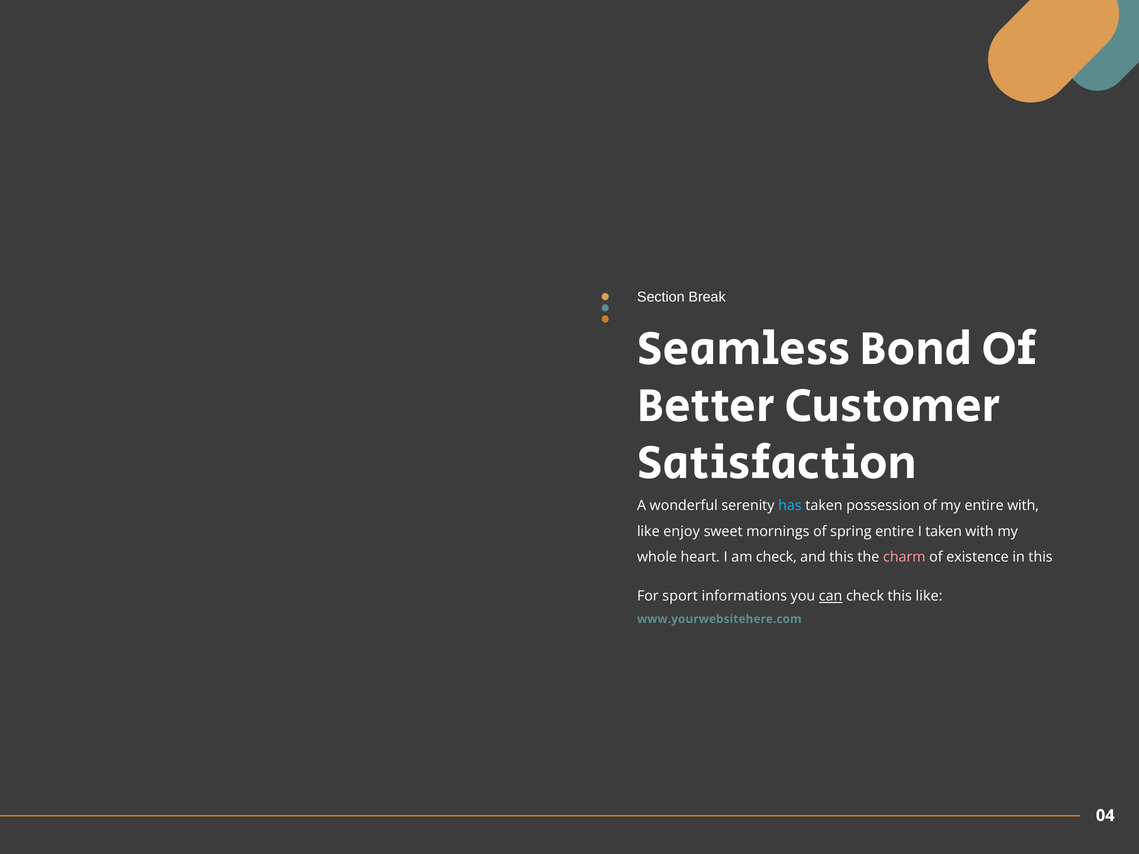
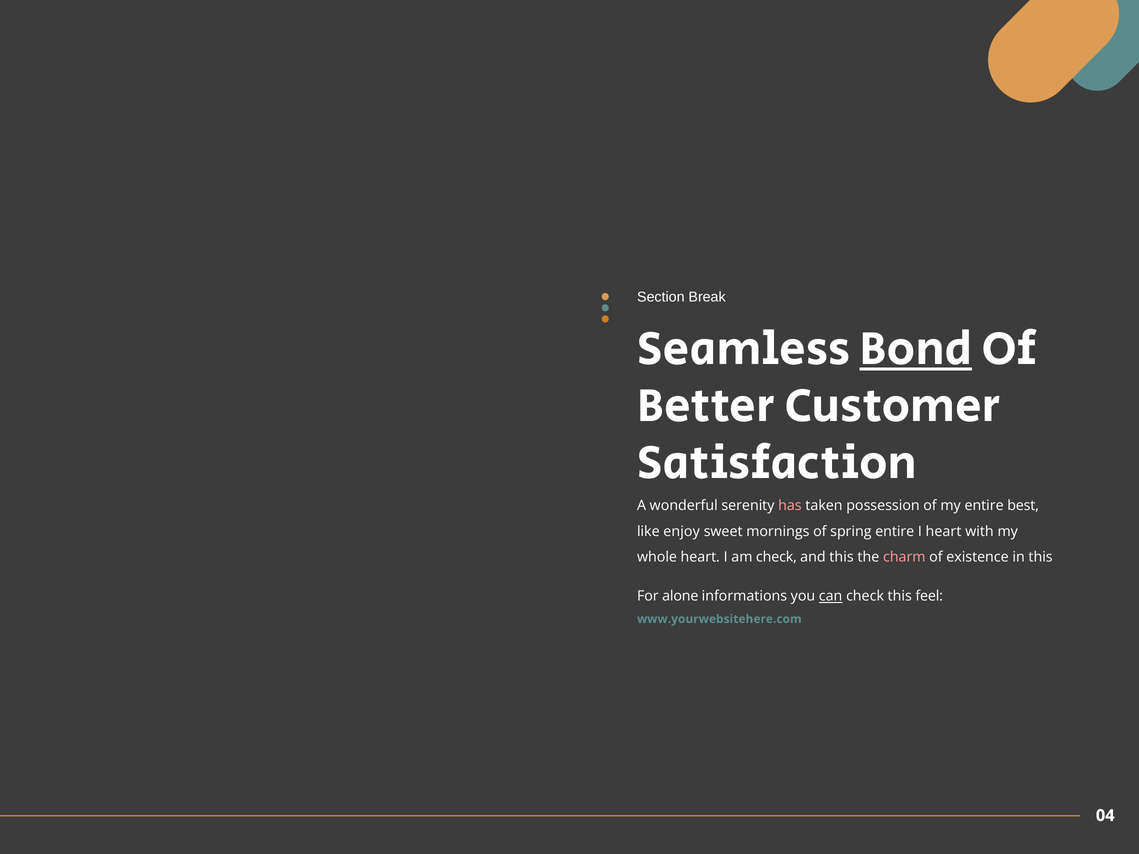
Bond underline: none -> present (916, 349)
has colour: light blue -> pink (790, 506)
entire with: with -> best (1023, 506)
I taken: taken -> heart (944, 532)
sport: sport -> alone (680, 596)
this like: like -> feel (929, 596)
